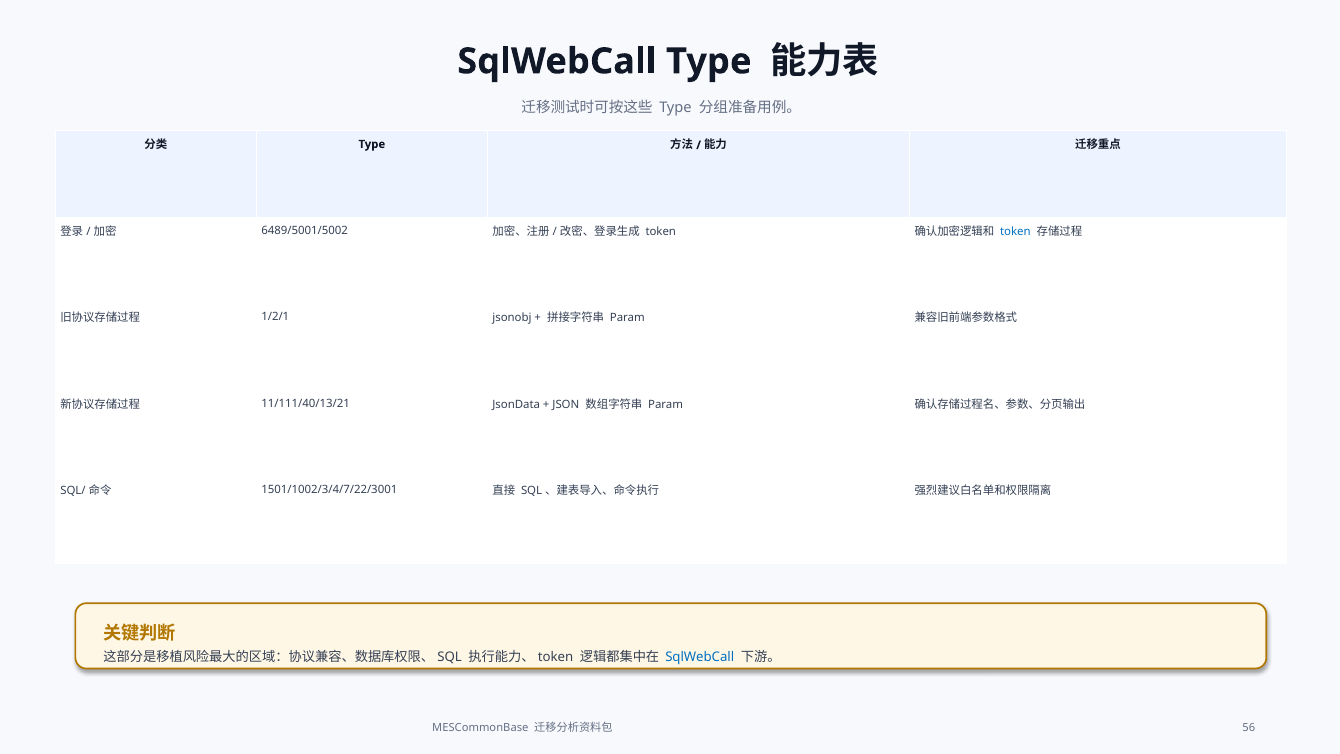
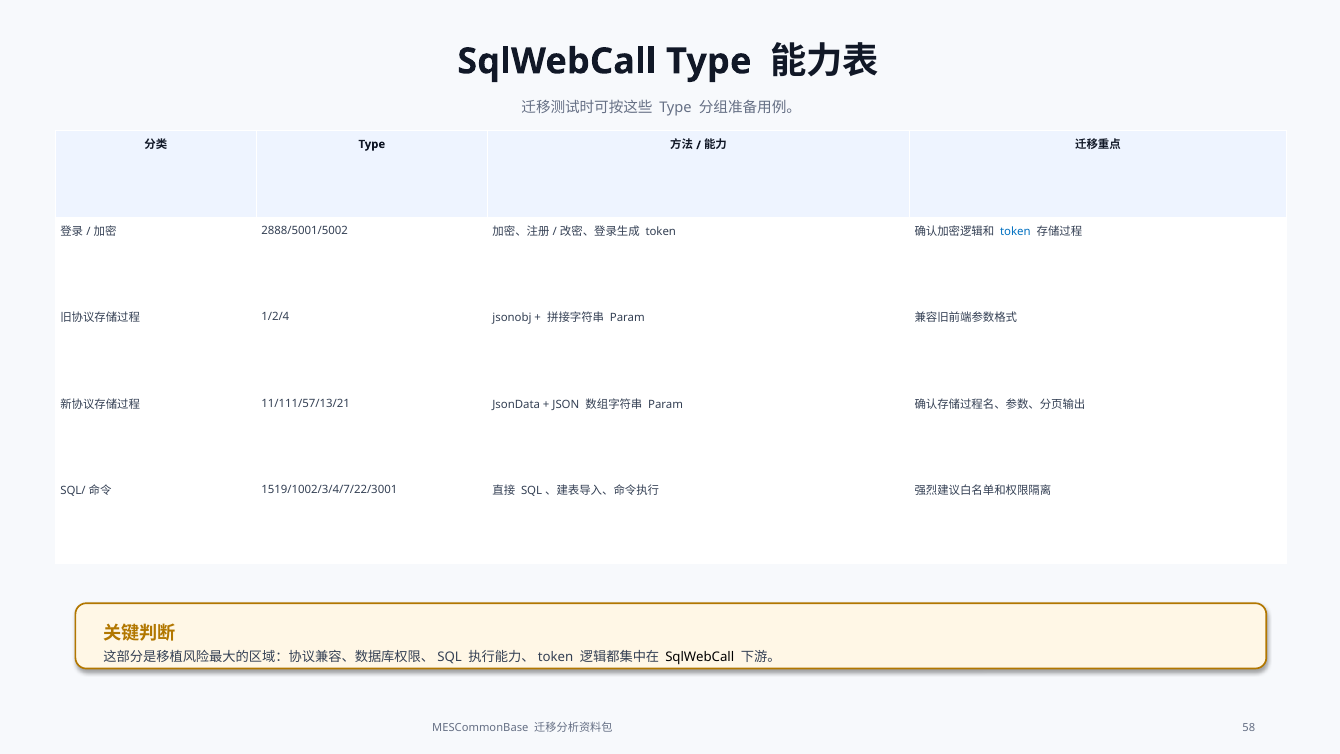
6489/5001/5002: 6489/5001/5002 -> 2888/5001/5002 (305, 231)
1/2/1: 1/2/1 -> 1/2/4 (275, 317)
11/111/40/13/21: 11/111/40/13/21 -> 11/111/57/13/21 (306, 403)
1501/1002/3/4/7/22/3001: 1501/1002/3/4/7/22/3001 -> 1519/1002/3/4/7/22/3001 (329, 490)
SqlWebCall colour: blue -> black (700, 657)
56: 56 -> 58 (1249, 728)
